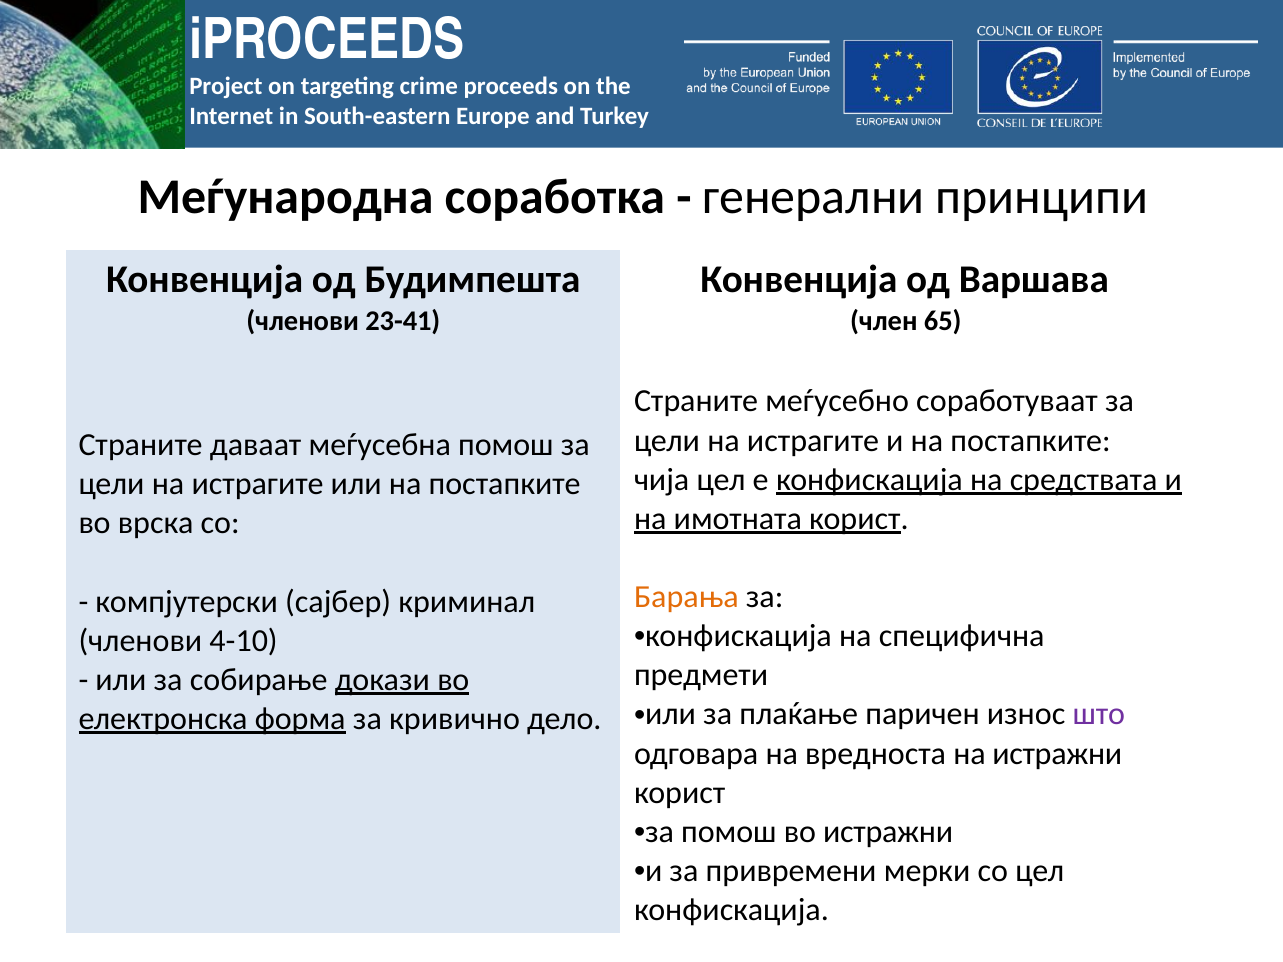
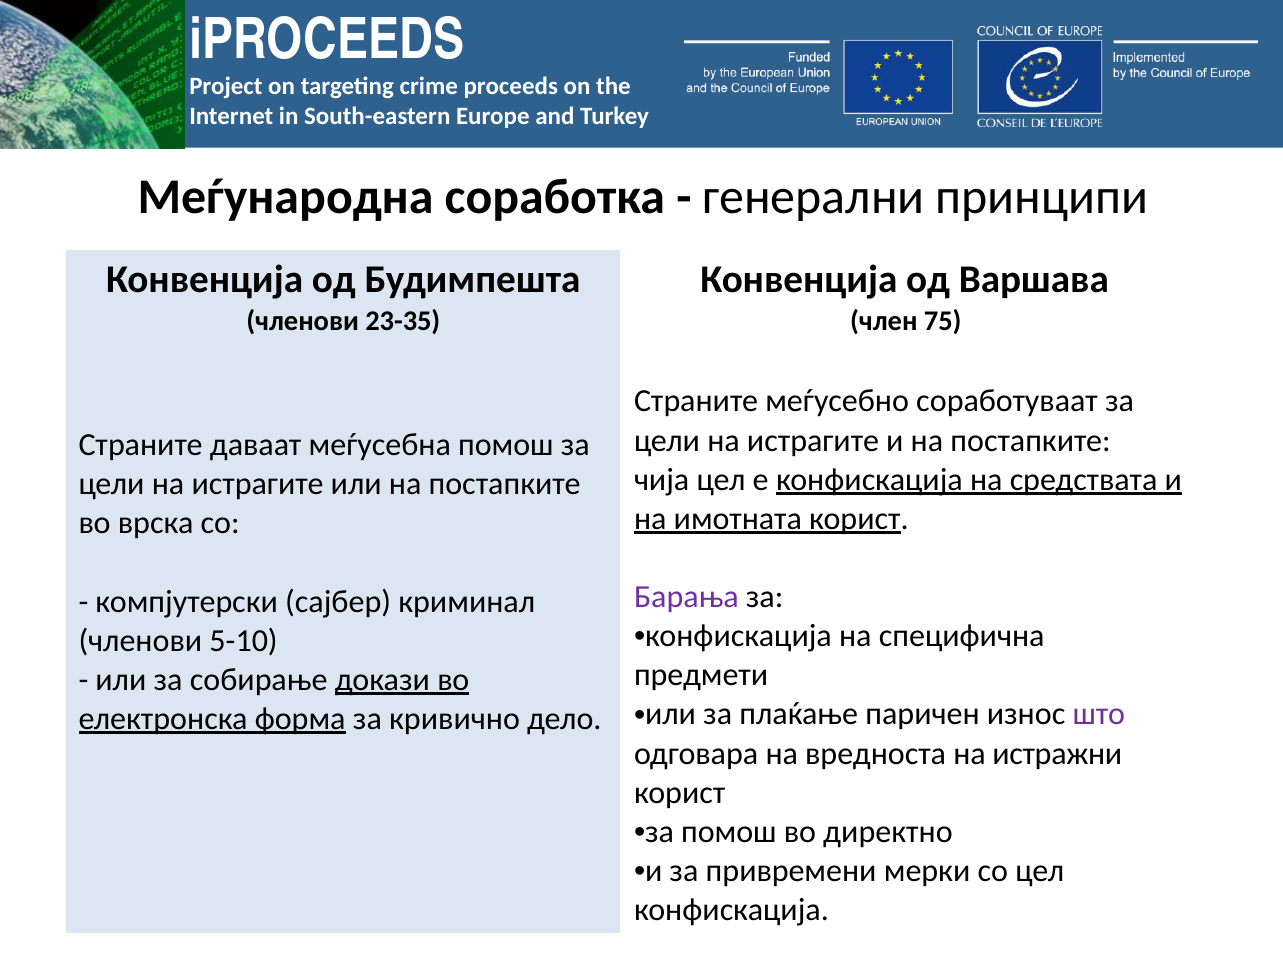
23-41: 23-41 -> 23-35 (403, 321)
65: 65 -> 75 (943, 321)
Барања colour: orange -> purple (686, 597)
4-10: 4-10 -> 5-10 (244, 641)
во истражни: истражни -> директно (888, 832)
